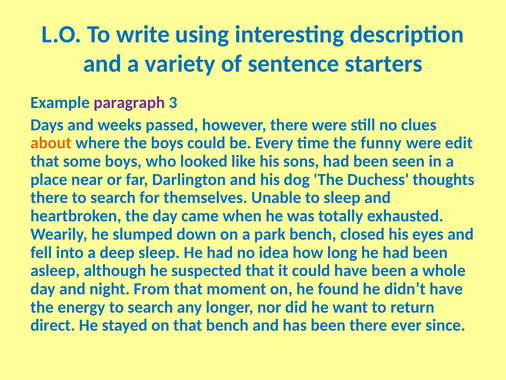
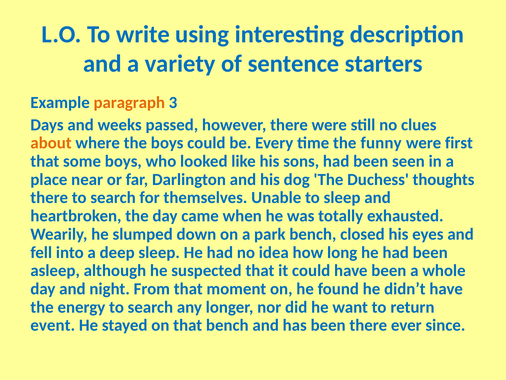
paragraph colour: purple -> orange (129, 102)
edit: edit -> first (459, 143)
direct: direct -> event (53, 325)
